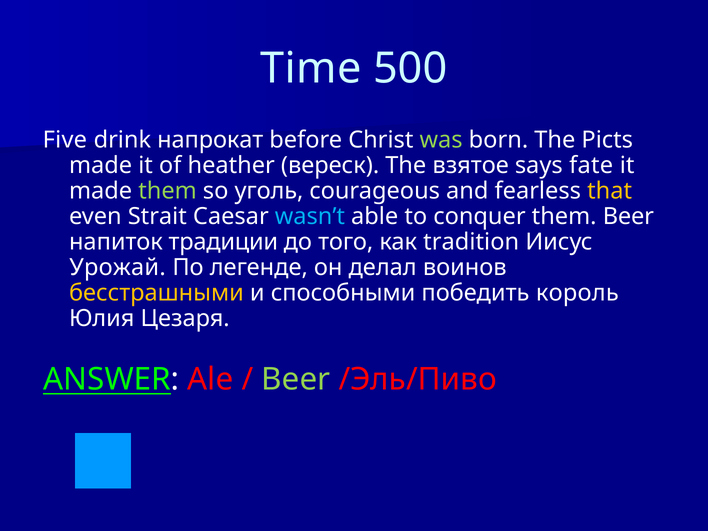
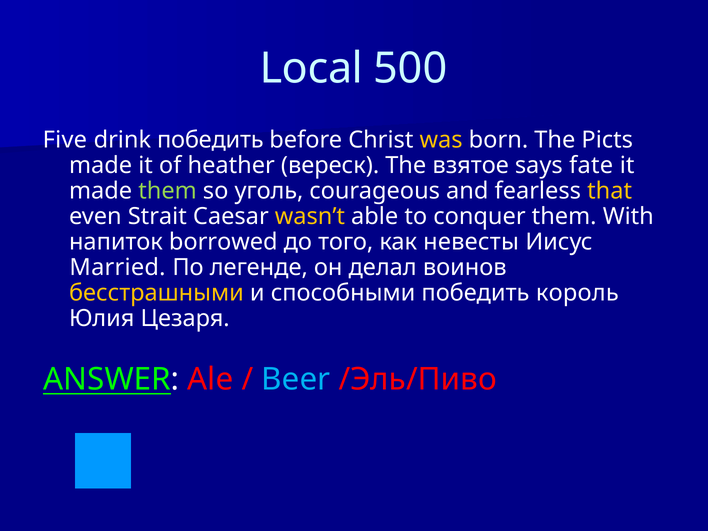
Time: Time -> Local (311, 69)
drink напрокат: напрокат -> победить (210, 140)
was colour: light green -> yellow (441, 140)
wasn’t colour: light blue -> yellow (310, 216)
them Beer: Beer -> With (628, 216)
традиции: традиции -> borrowed (223, 242)
tradition: tradition -> невесты (471, 242)
Урожай: Урожай -> Married (118, 267)
Beer colour: light green -> light blue (296, 379)
